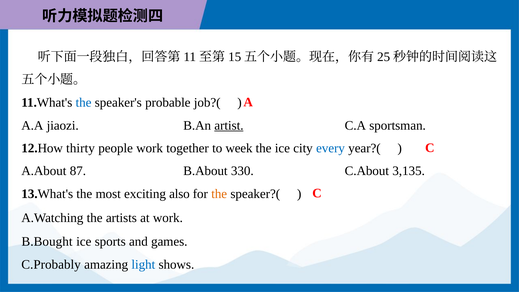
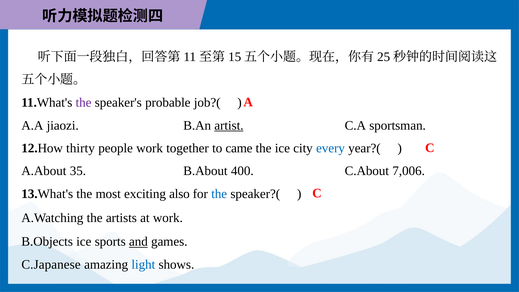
the colour: blue -> purple (84, 103)
week: week -> came (239, 148)
87: 87 -> 35 (78, 171)
330: 330 -> 400 (242, 171)
3,135: 3,135 -> 7,006 (409, 171)
the colour: orange -> blue (219, 194)
B.Bought: B.Bought -> B.Objects (47, 242)
and underline: none -> present (138, 242)
C.Probably: C.Probably -> C.Japanese (51, 264)
